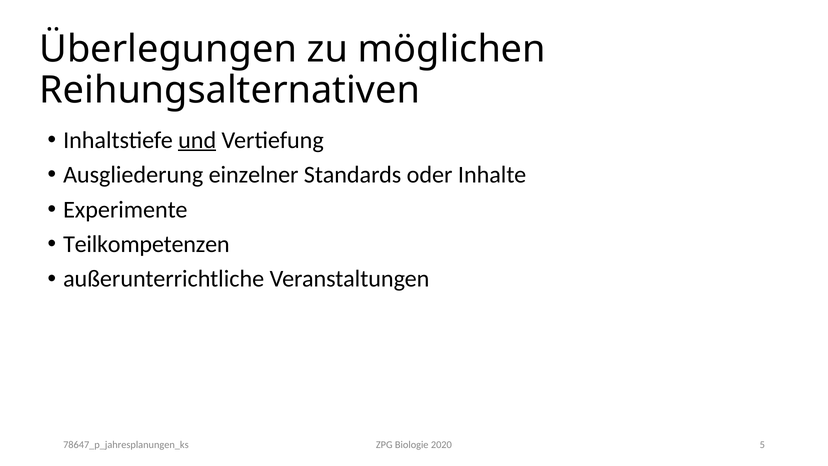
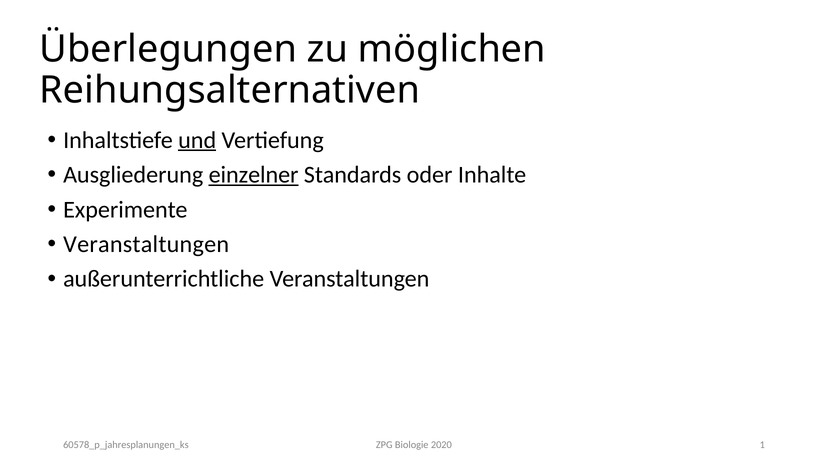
einzelner underline: none -> present (254, 175)
Teilkompetenzen: Teilkompetenzen -> Veranstaltungen (146, 244)
5: 5 -> 1 (762, 445)
78647_p_jahresplanungen_ks: 78647_p_jahresplanungen_ks -> 60578_p_jahresplanungen_ks (126, 445)
